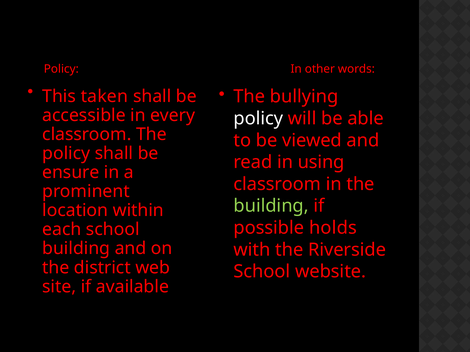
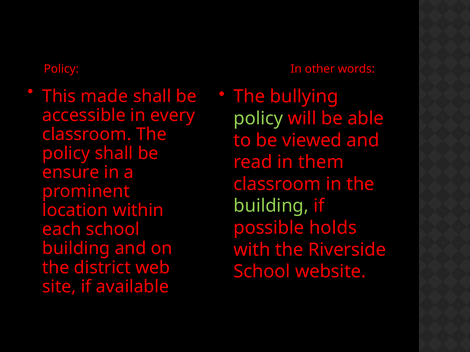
taken: taken -> made (104, 96)
policy colour: white -> light green (258, 119)
using: using -> them (321, 162)
